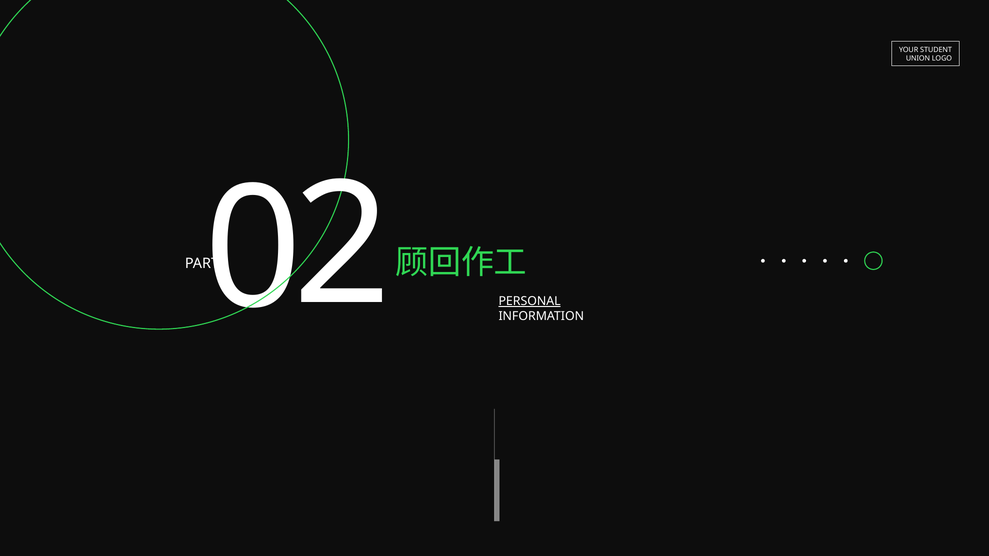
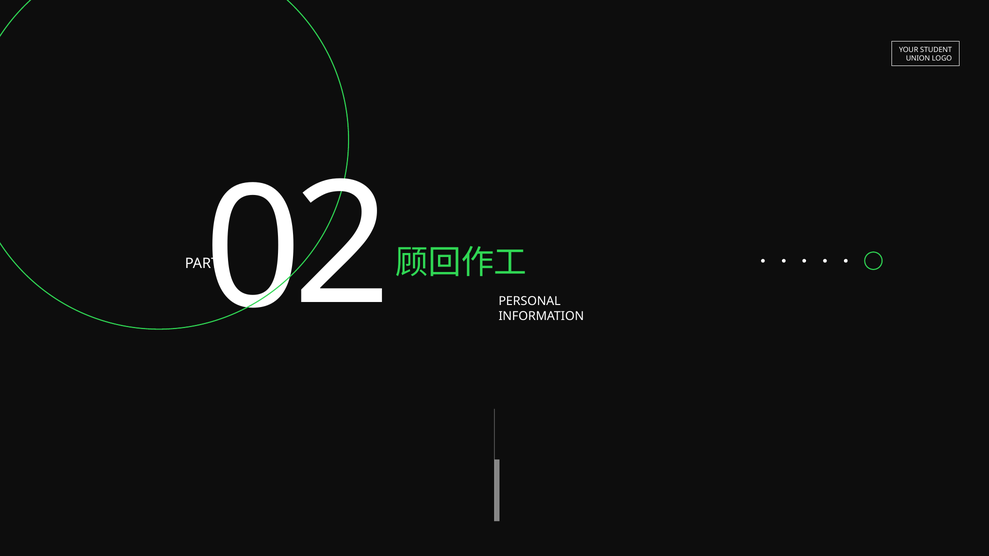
PERSONAL underline: present -> none (530, 301)
